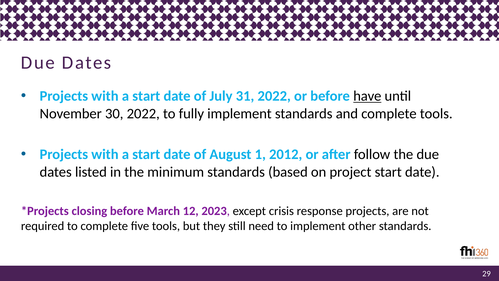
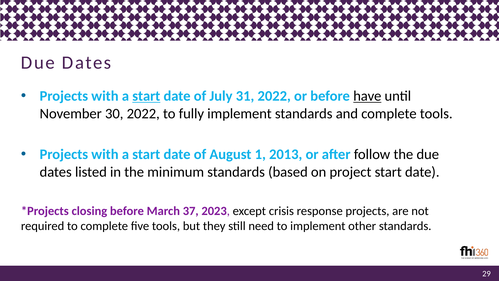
start underline: none -> present (146, 96)
2012: 2012 -> 2013 (286, 154)
12: 12 -> 37 (191, 211)
